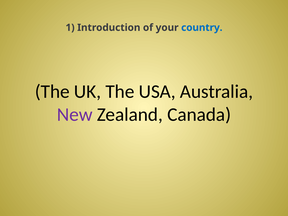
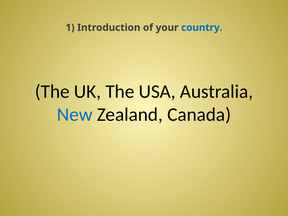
New colour: purple -> blue (75, 115)
